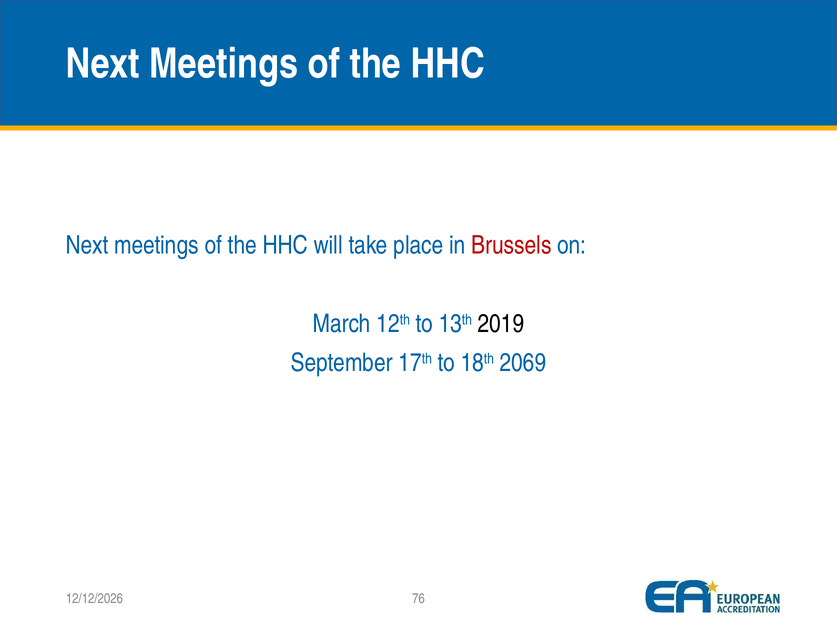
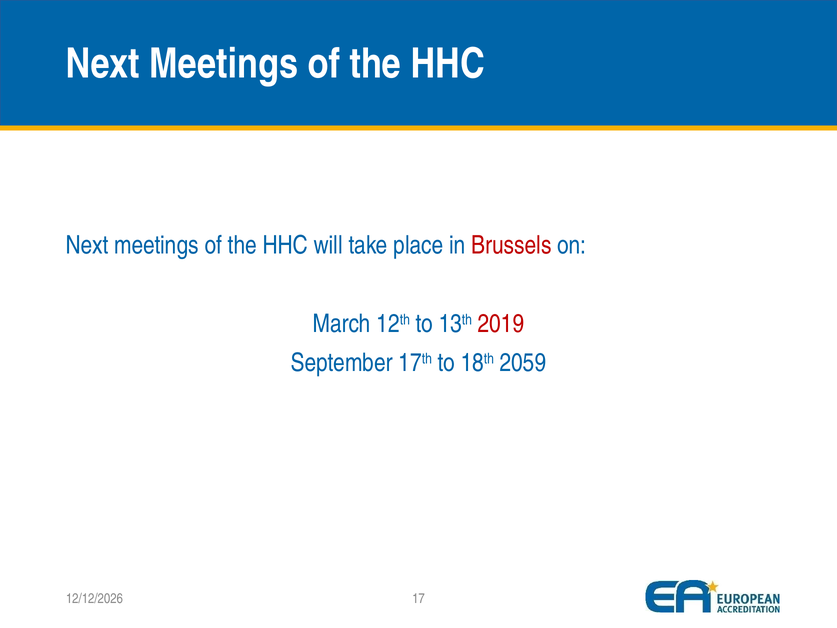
2019 colour: black -> red (501, 324)
2069: 2069 -> 2059 (523, 363)
76: 76 -> 17 (419, 598)
